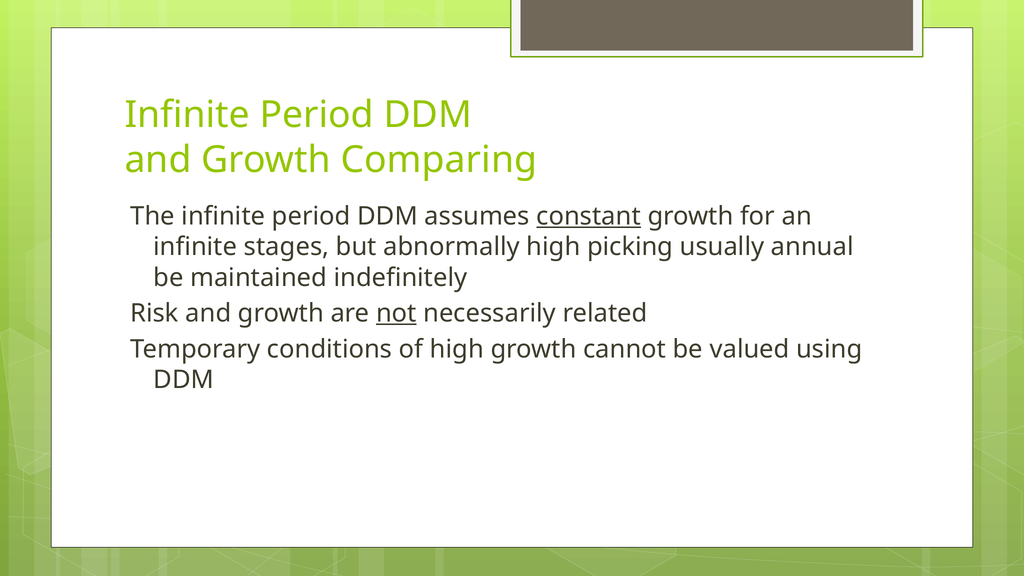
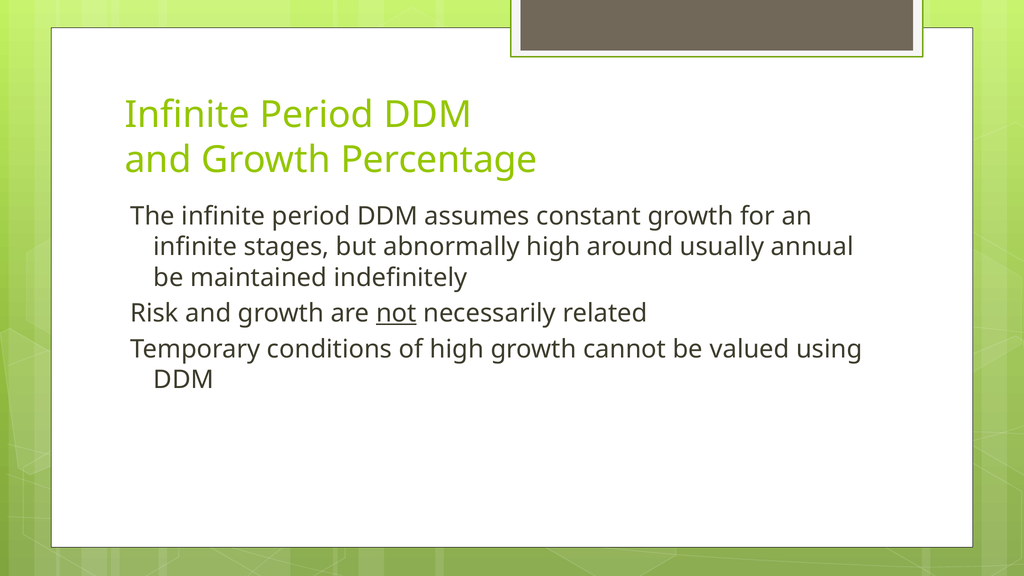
Comparing: Comparing -> Percentage (439, 160)
constant underline: present -> none (589, 216)
picking: picking -> around (630, 247)
